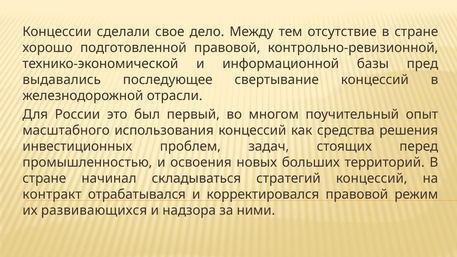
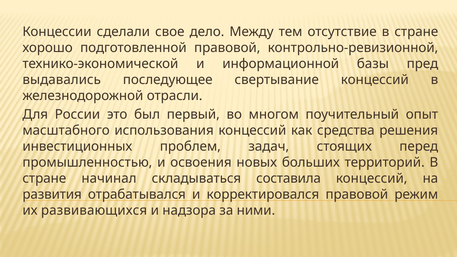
стратегий: стратегий -> составила (289, 179)
контракт: контракт -> развития (52, 195)
